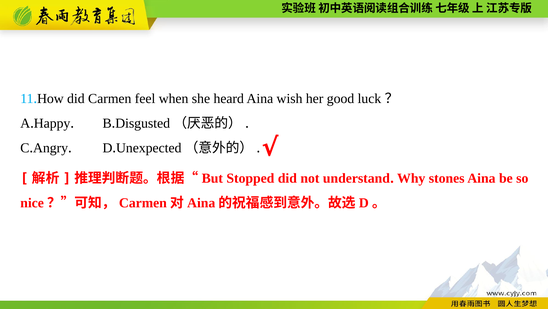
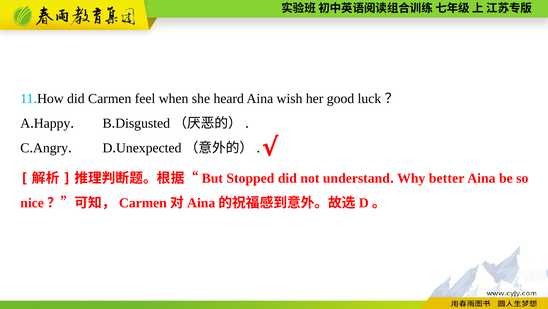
stones: stones -> better (447, 178)
